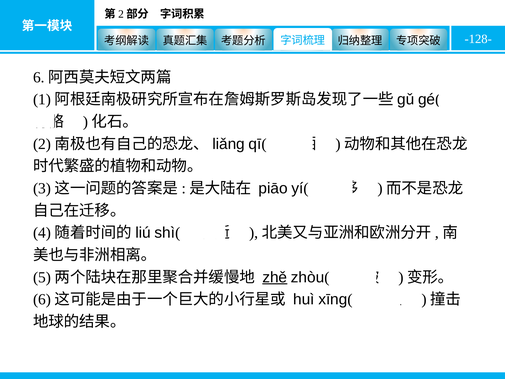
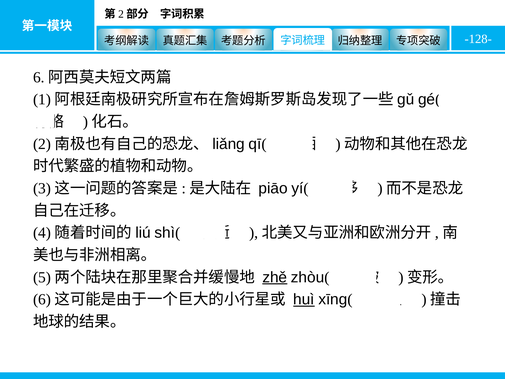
huì underline: none -> present (304, 299)
